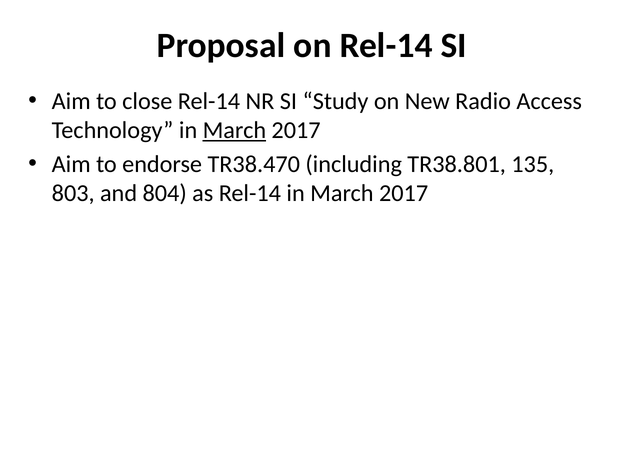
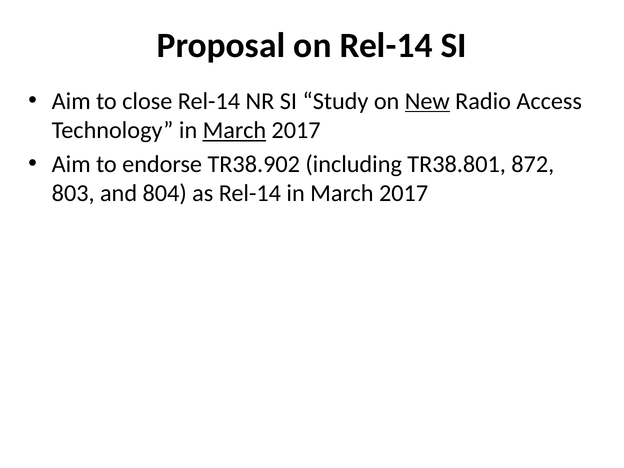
New underline: none -> present (427, 101)
TR38.470: TR38.470 -> TR38.902 (254, 164)
135: 135 -> 872 (533, 164)
